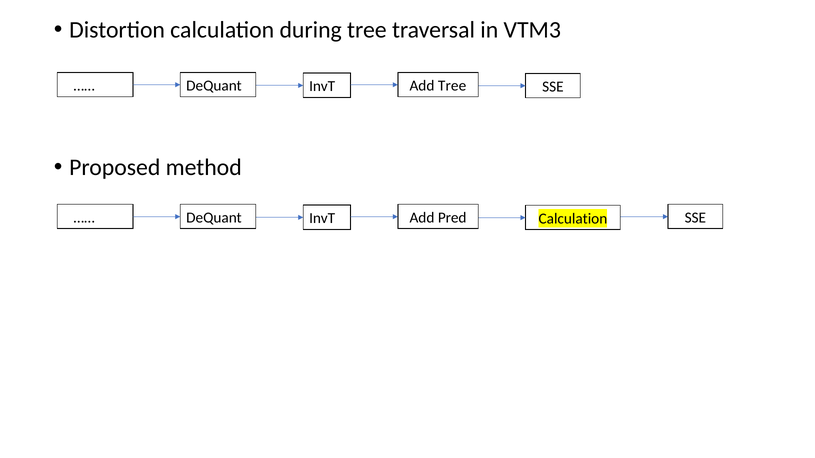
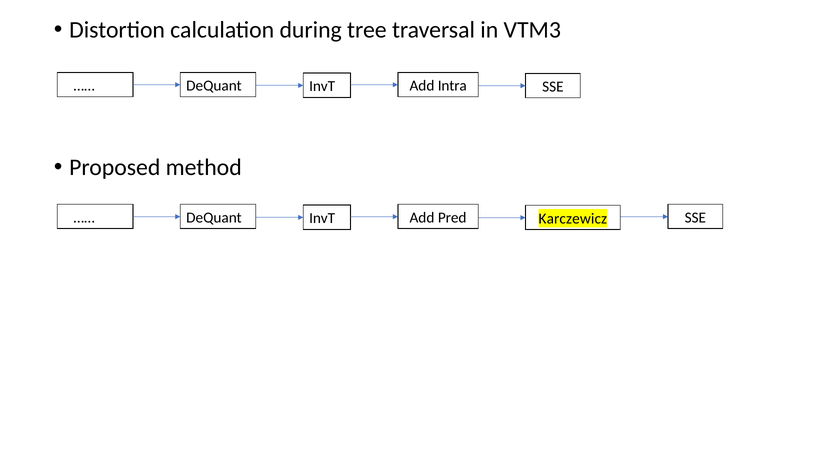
Add Tree: Tree -> Intra (452, 86)
Pred Calculation: Calculation -> Karczewicz (573, 219)
